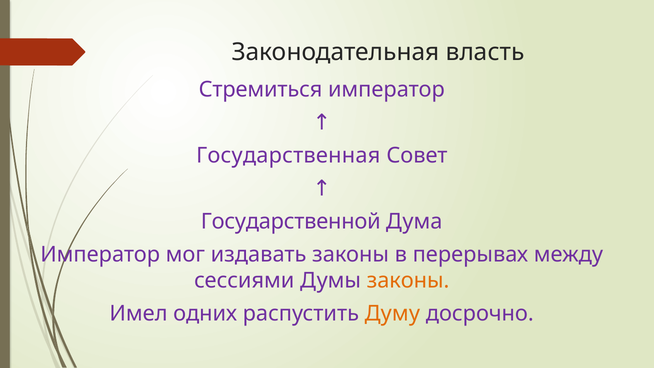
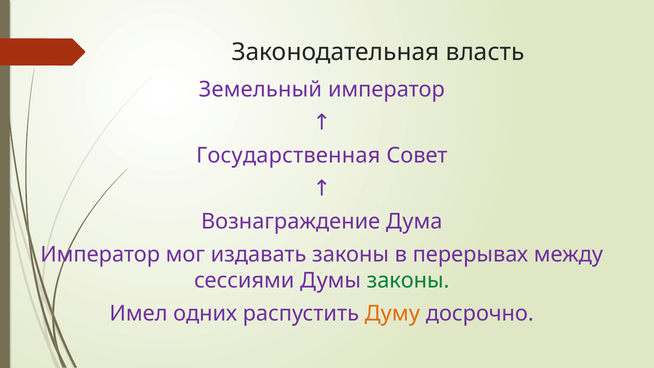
Стремиться: Стремиться -> Земельный (260, 89)
Государственной: Государственной -> Вознаграждение (291, 221)
законы colour: orange -> green (408, 280)
